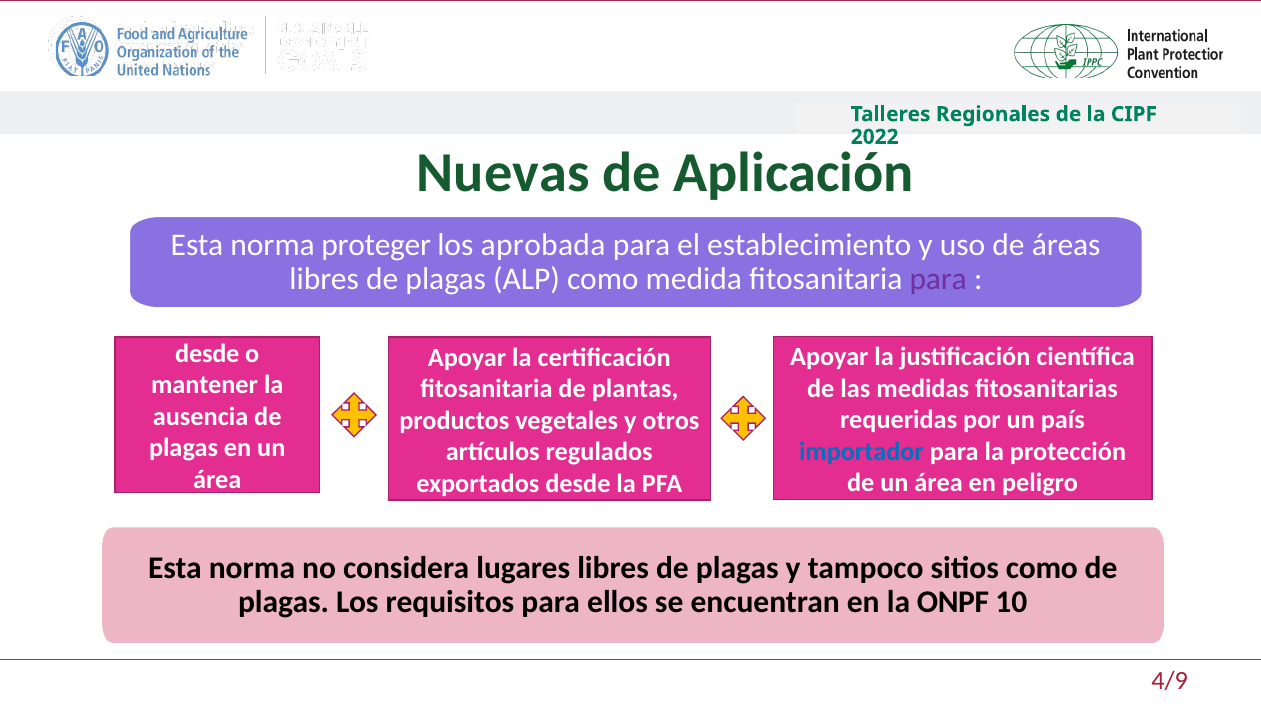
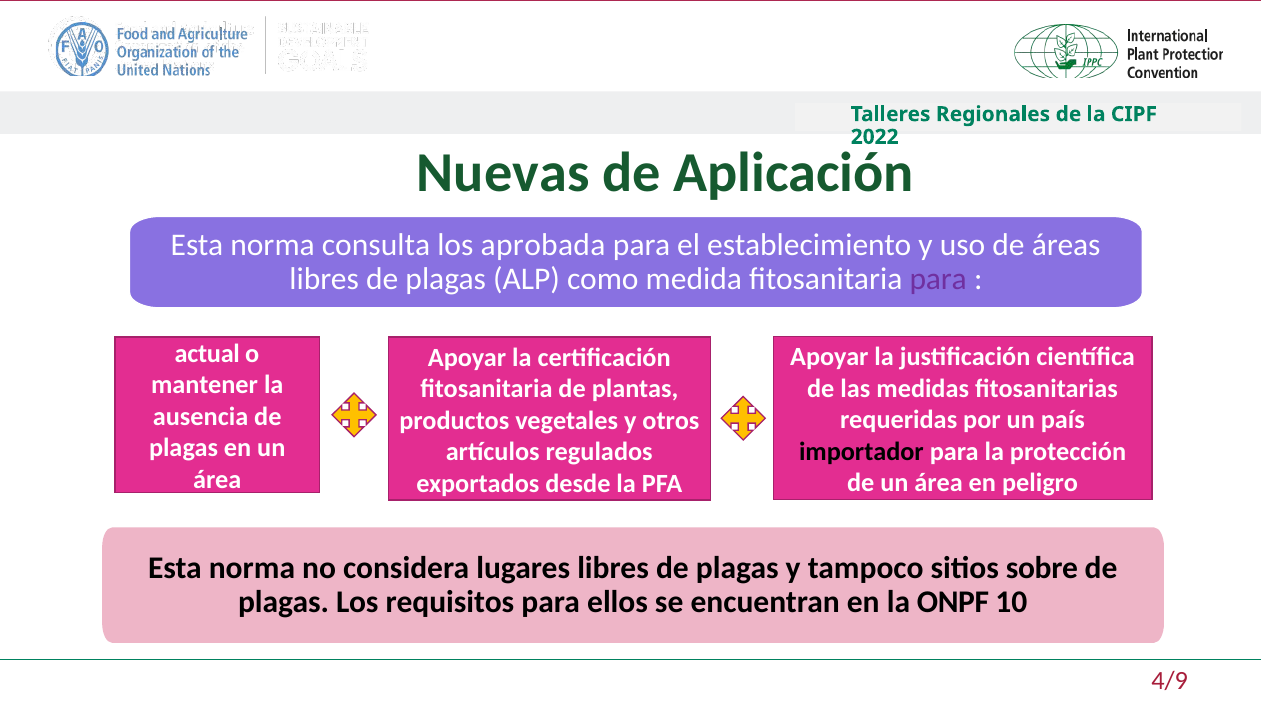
proteger: proteger -> consulta (376, 245)
desde: desde -> actual (207, 354)
importador colour: blue -> black (861, 452)
sitios como: como -> sobre (1042, 568)
